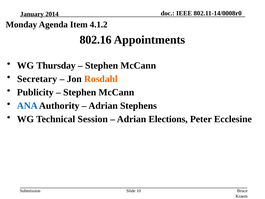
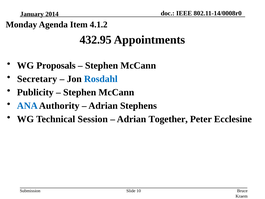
802.16: 802.16 -> 432.95 (96, 40)
Thursday: Thursday -> Proposals (56, 65)
Rosdahl colour: orange -> blue (101, 79)
Elections: Elections -> Together (168, 119)
